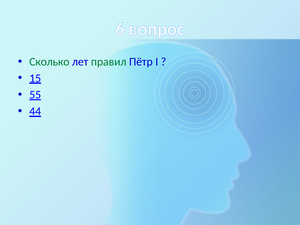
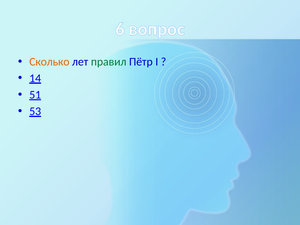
Сколько colour: green -> orange (49, 62)
15: 15 -> 14 (35, 78)
55: 55 -> 51 (35, 95)
44: 44 -> 53 (35, 111)
